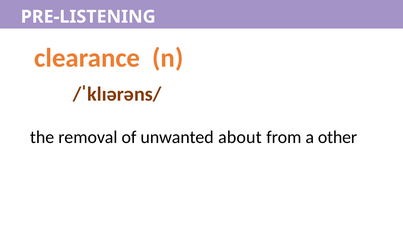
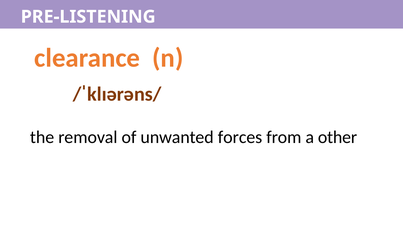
about: about -> forces (240, 137)
